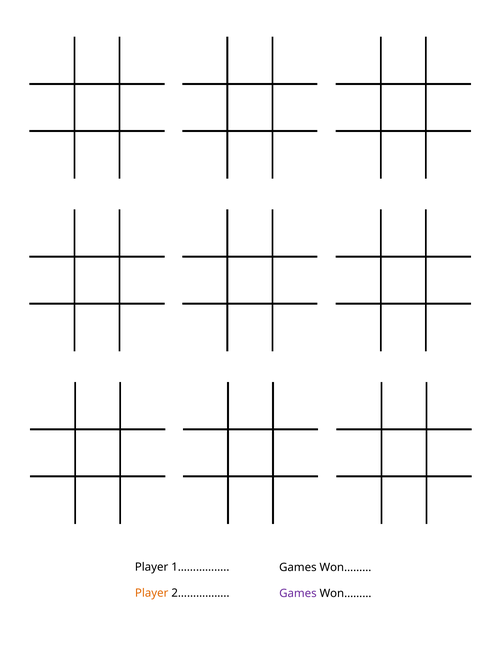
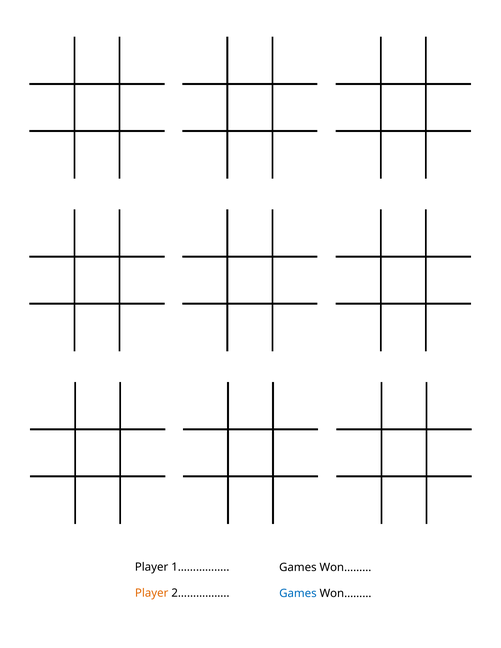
Games colour: purple -> blue (298, 594)
